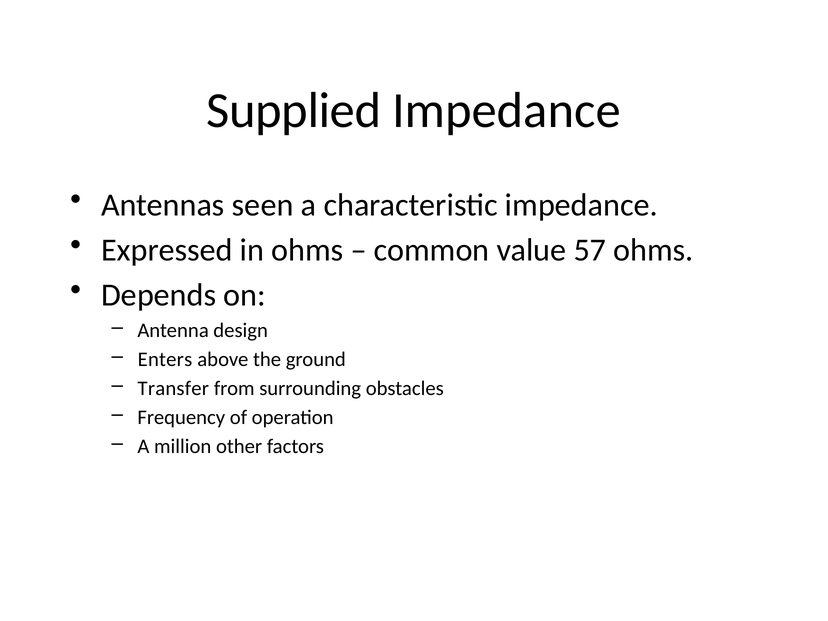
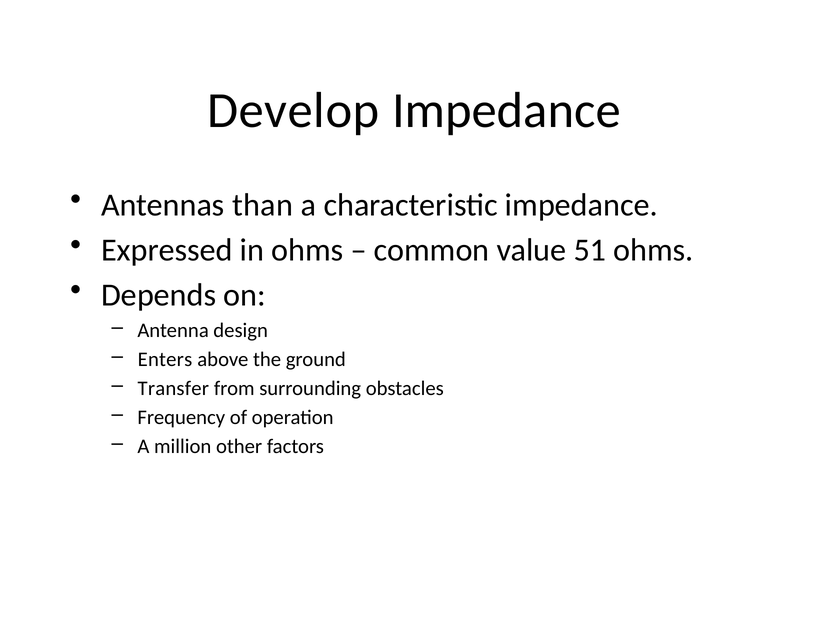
Supplied: Supplied -> Develop (293, 110)
seen: seen -> than (263, 205)
57: 57 -> 51 (590, 250)
